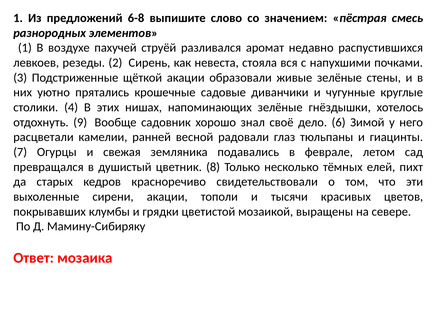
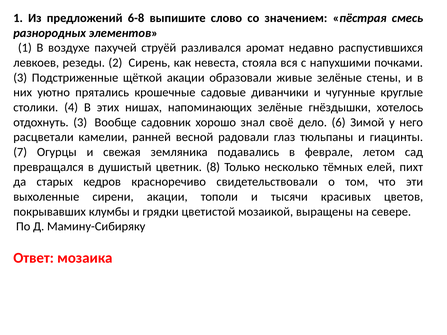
отдохнуть 9: 9 -> 3 (80, 122)
